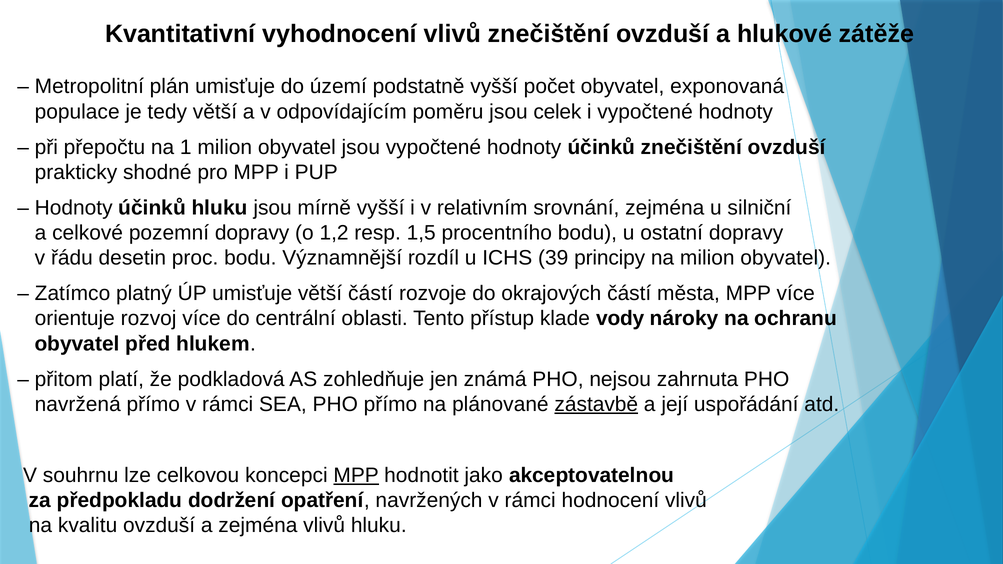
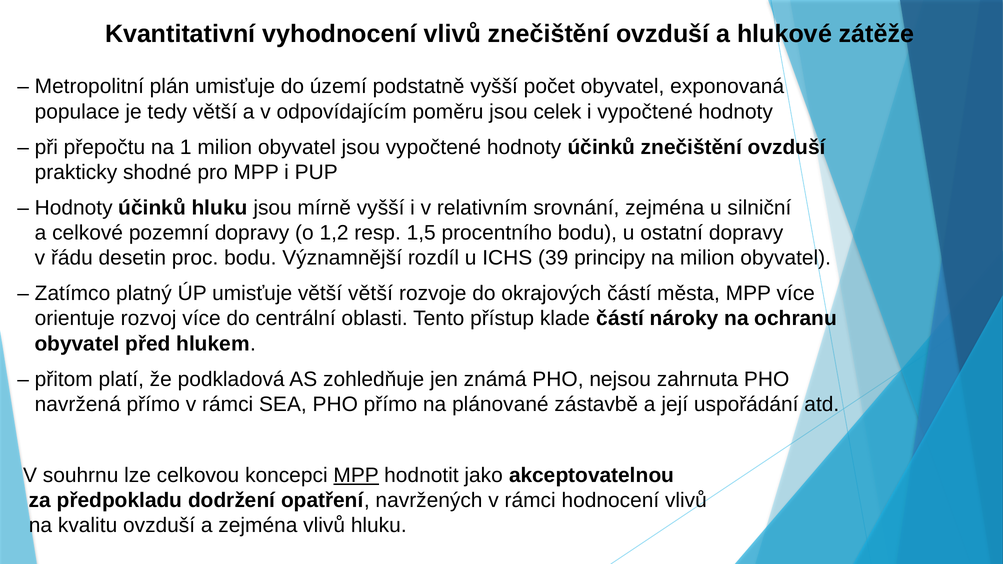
větší částí: částí -> větší (370, 294)
klade vody: vody -> částí (620, 319)
zástavbě underline: present -> none (596, 404)
